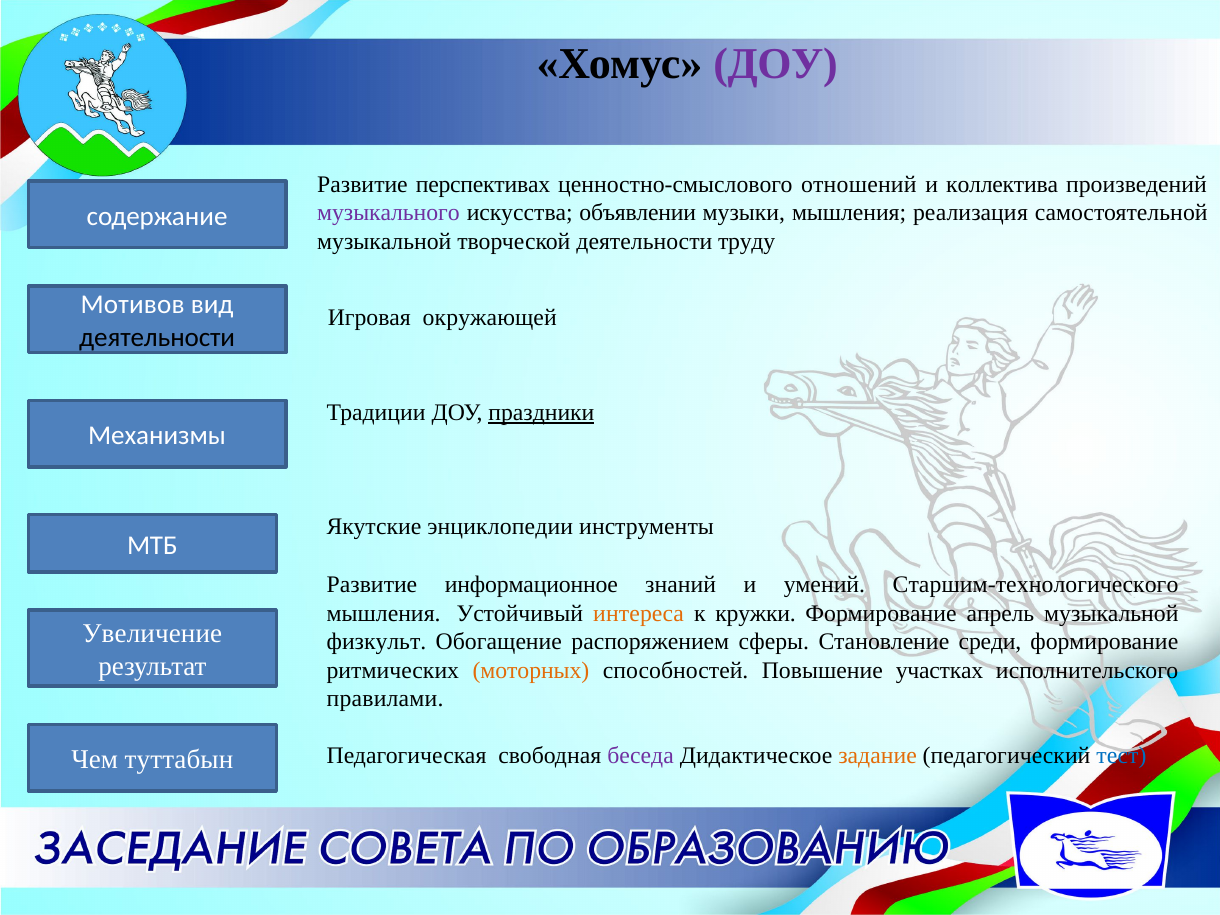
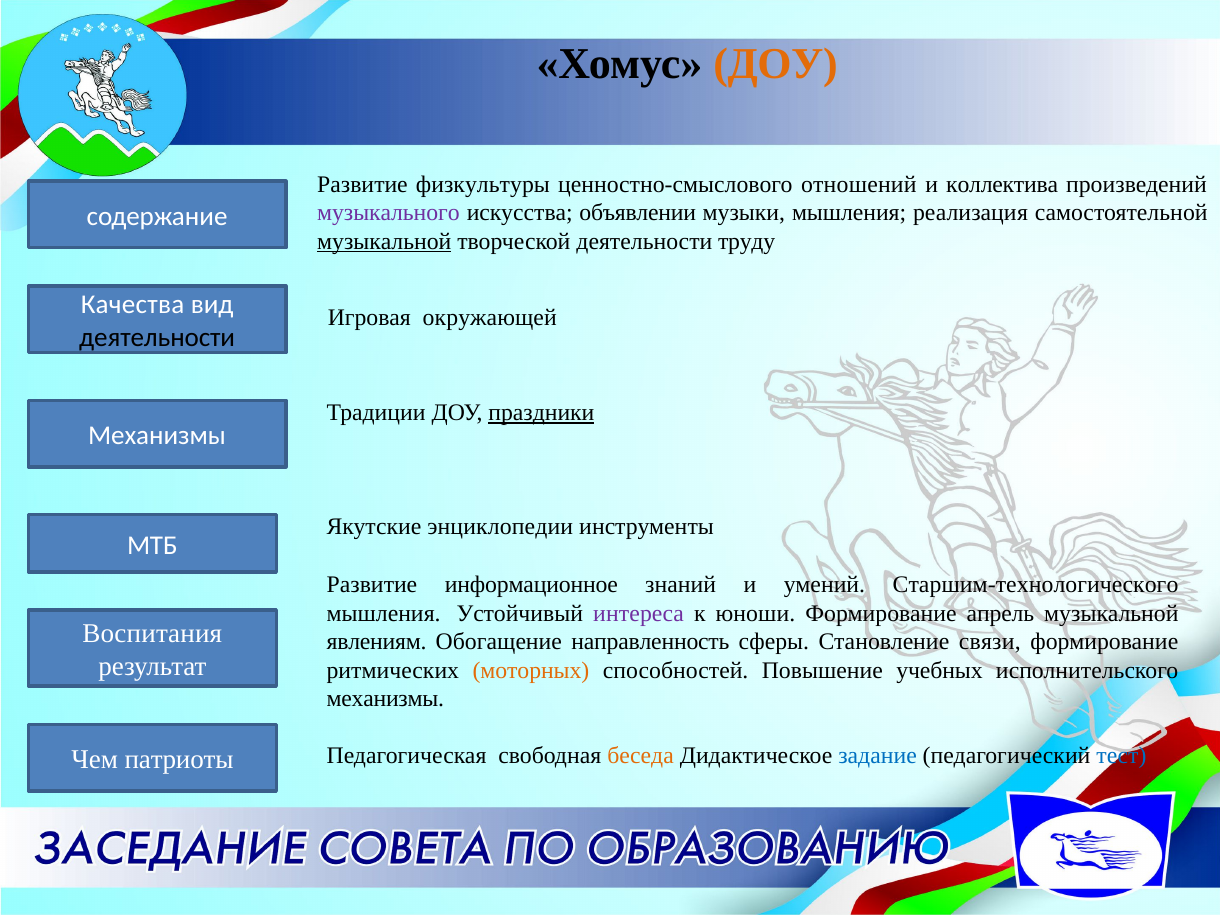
ДОУ colour: purple -> orange (776, 64)
перспективах: перспективах -> физкультуры (483, 184)
музыкальной underline: none -> present (384, 241)
Мотивов: Мотивов -> Качества (133, 305)
интереса colour: orange -> purple (638, 613)
кружки: кружки -> юноши (755, 613)
Увеличение: Увеличение -> Воспитания (152, 634)
физкульт: физкульт -> явлениям (377, 642)
распоряжением: распоряжением -> направленность (650, 642)
среди: среди -> связи (990, 642)
участках: участках -> учебных (939, 670)
правилами: правилами -> механизмы (385, 699)
беседа colour: purple -> orange (641, 756)
задание colour: orange -> blue (878, 756)
туттабын: туттабын -> патриоты (179, 760)
